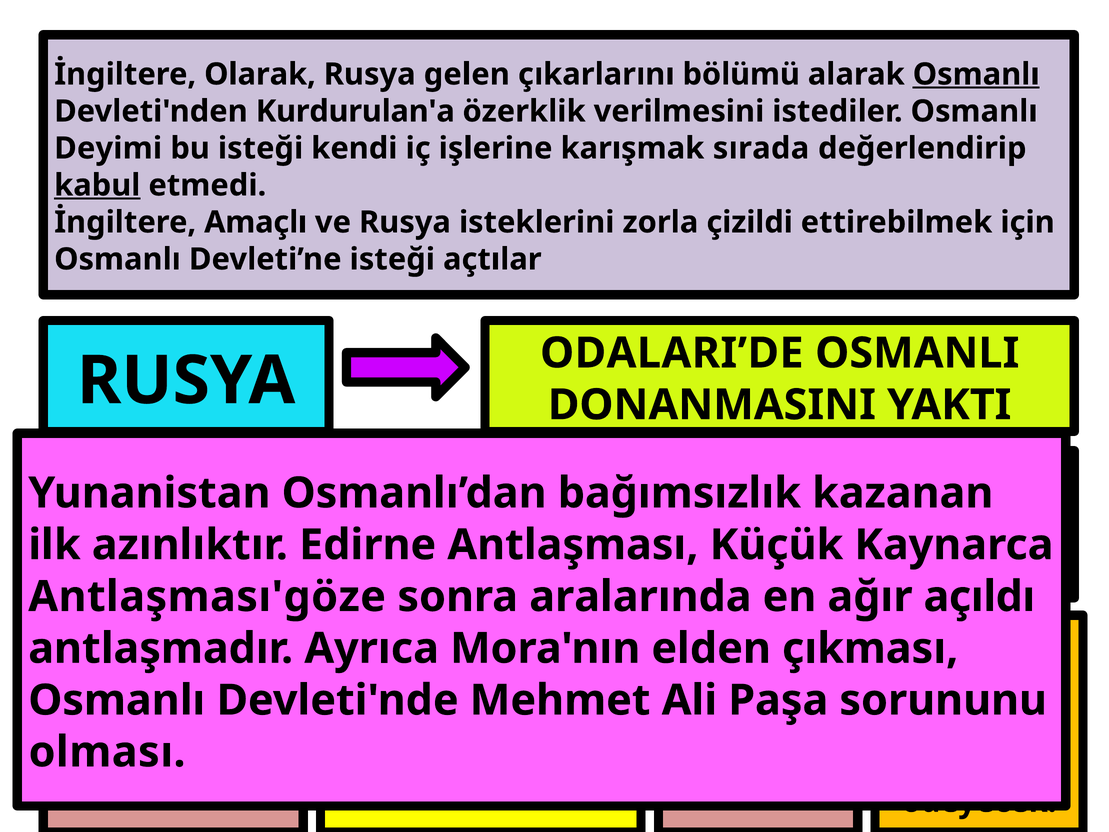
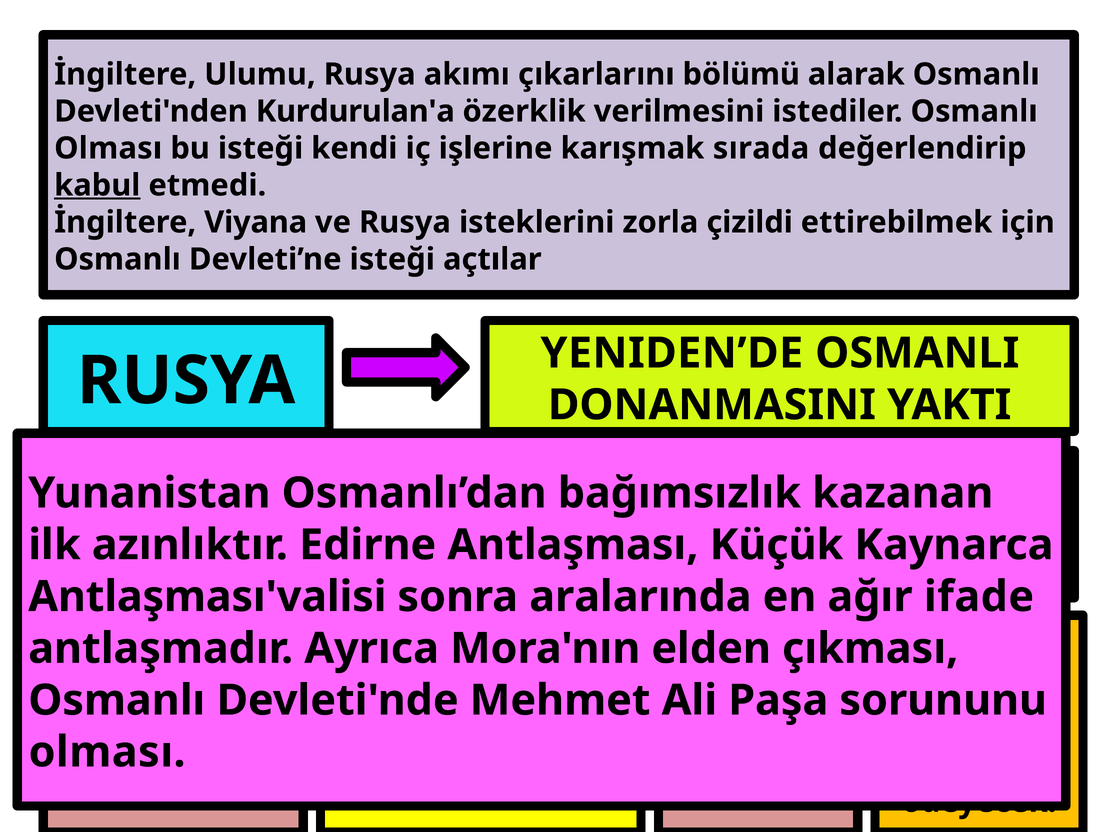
Olarak: Olarak -> Ulumu (260, 74)
gelen: gelen -> akımı (467, 74)
Osmanlı underline: present -> none (976, 74)
Deyimi: Deyimi -> Olması (108, 148)
Amaçlı: Amaçlı -> Viyana (256, 222)
ODALARI’DE: ODALARI’DE -> YENIDEN’DE (672, 353)
Antlaşması'göze: Antlaşması'göze -> Antlaşması'valisi (207, 597)
açıldı: açıldı -> ifade (979, 597)
